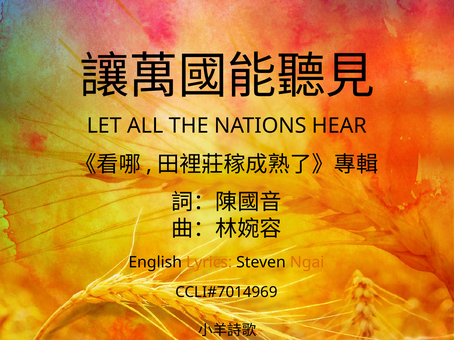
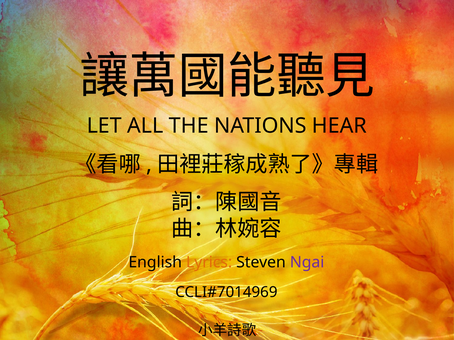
Ngai colour: orange -> purple (307, 263)
